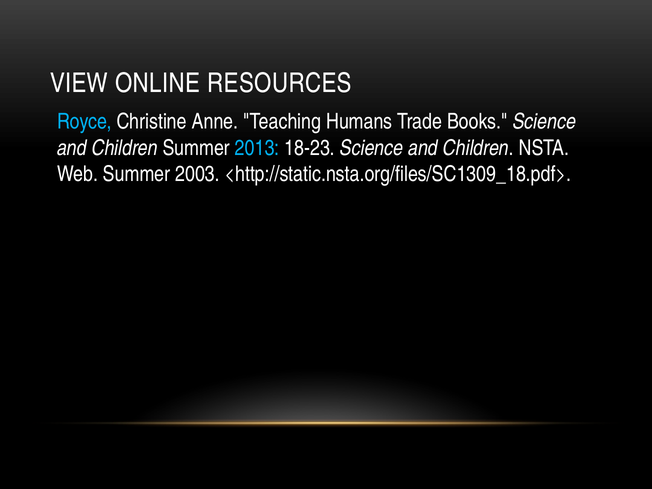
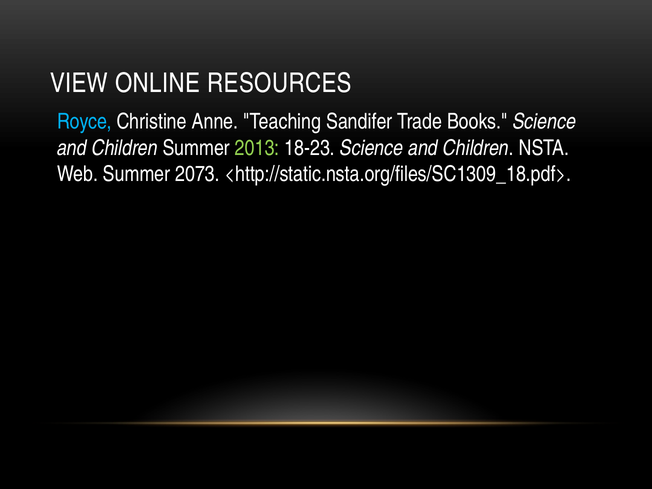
Humans: Humans -> Sandifer (359, 122)
2013 colour: light blue -> light green (257, 148)
2003: 2003 -> 2073 (197, 174)
